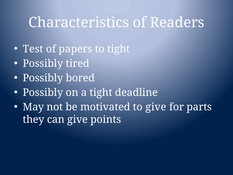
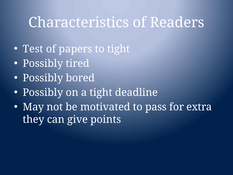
to give: give -> pass (156, 107)
parts: parts -> extra (199, 107)
